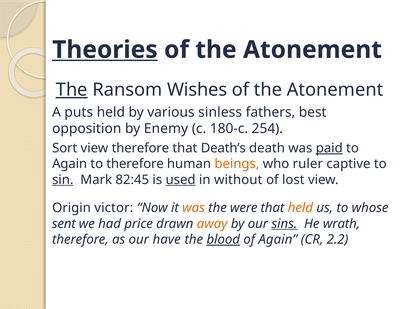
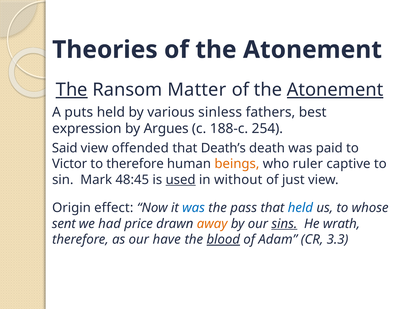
Theories underline: present -> none (105, 50)
Wishes: Wishes -> Matter (197, 90)
Atonement underline: none -> present (335, 90)
opposition: opposition -> expression (87, 129)
Enemy: Enemy -> Argues (166, 129)
180-c: 180-c -> 188-c (229, 129)
Sort: Sort -> Said (65, 148)
view therefore: therefore -> offended (140, 148)
paid underline: present -> none (329, 148)
Again: Again -> Victor (70, 164)
sin underline: present -> none (63, 180)
82:45: 82:45 -> 48:45 (132, 180)
lost: lost -> just (293, 180)
victor: victor -> effect (114, 208)
was colour: orange -> blue (194, 208)
were: were -> pass (244, 208)
held colour: orange -> blue (300, 208)
of Again: Again -> Adam (278, 239)
2.2: 2.2 -> 3.3 (338, 239)
